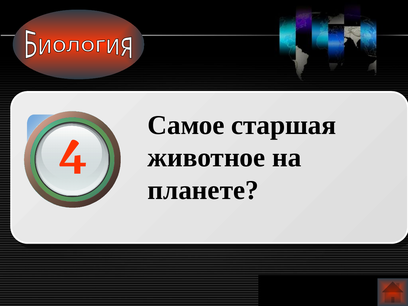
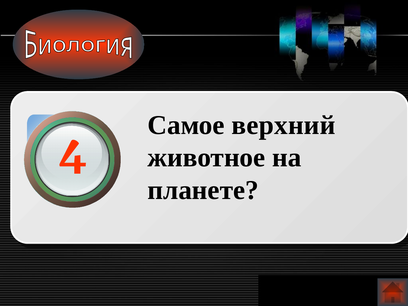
старшая: старшая -> верхний (284, 125)
